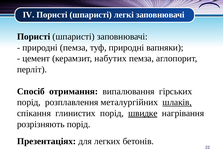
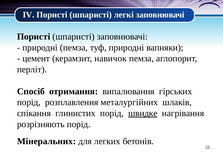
набутих: набутих -> навичок (111, 59)
шлаків underline: present -> none (177, 103)
Презентаціях: Презентаціях -> Мінеральних (47, 142)
